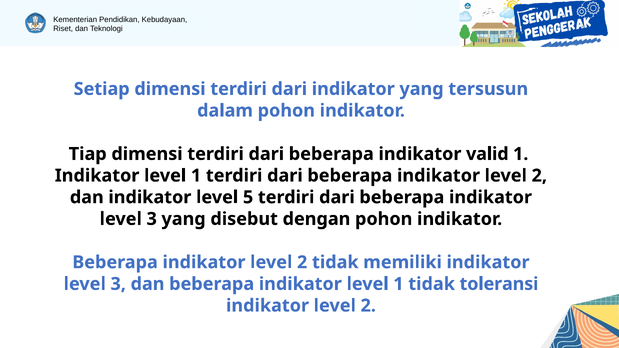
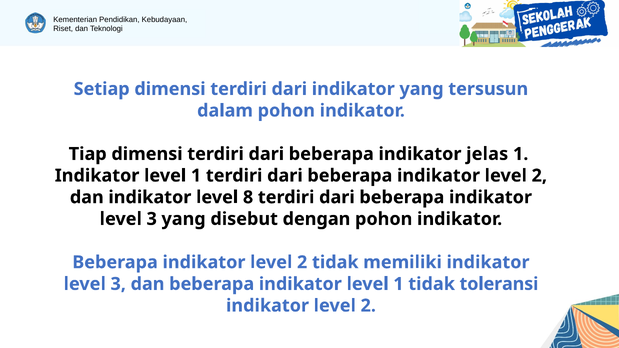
valid: valid -> jelas (487, 154)
5: 5 -> 8 (248, 197)
